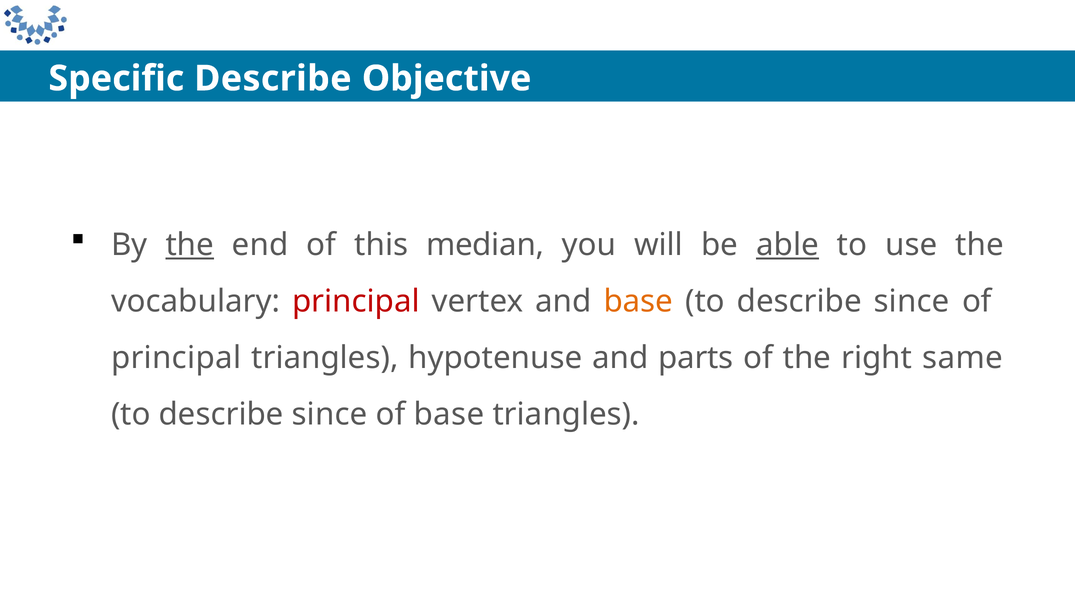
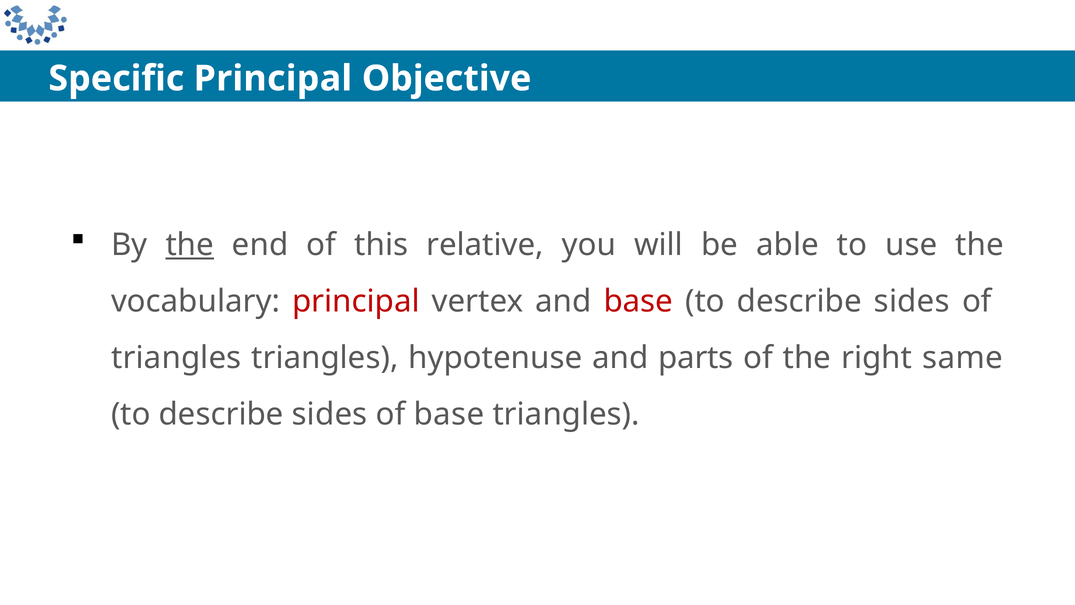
Specific Describe: Describe -> Principal (273, 79)
median: median -> relative (485, 245)
able underline: present -> none (788, 245)
base colour: orange -> red (638, 301)
since: since -> sides (912, 301)
principal: principal -> triangles (176, 358)
since: since -> sides (330, 414)
